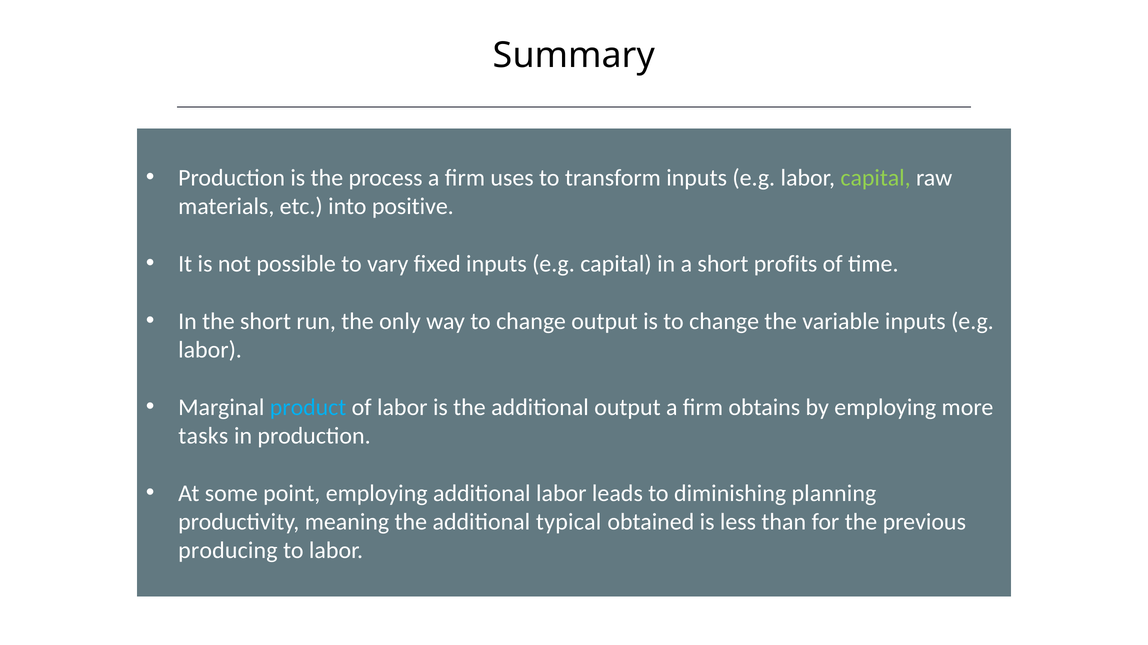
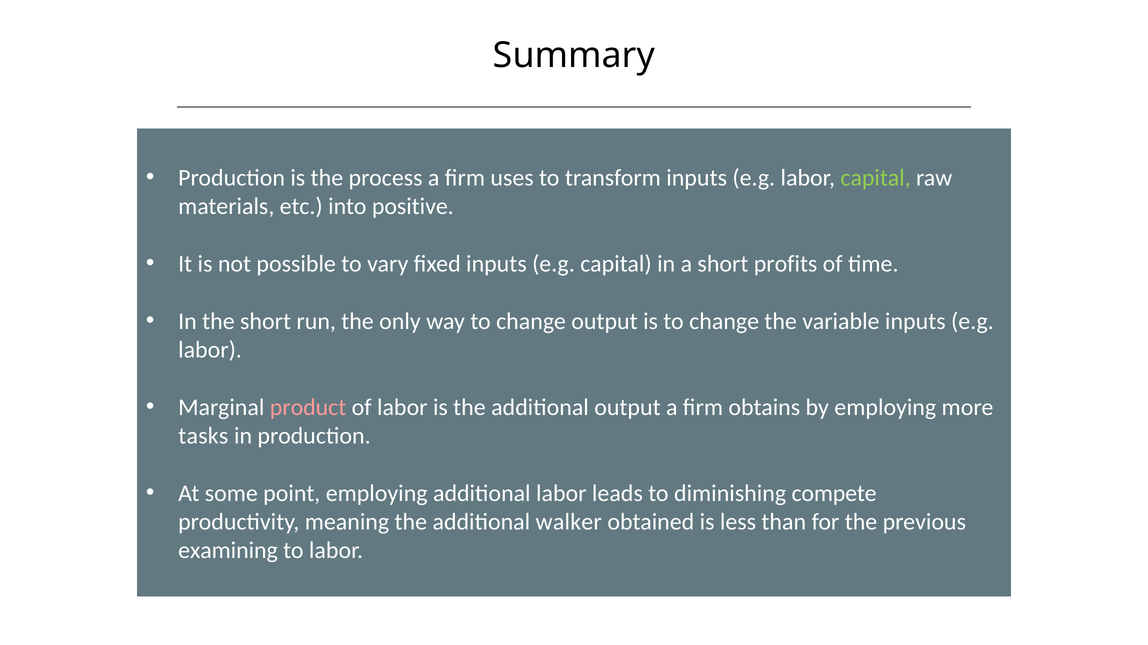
product colour: light blue -> pink (308, 408)
planning: planning -> compete (834, 494)
typical: typical -> walker (569, 522)
producing: producing -> examining (228, 551)
